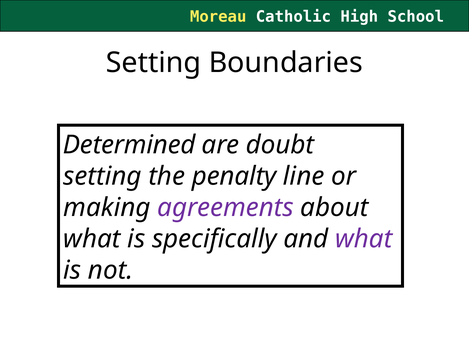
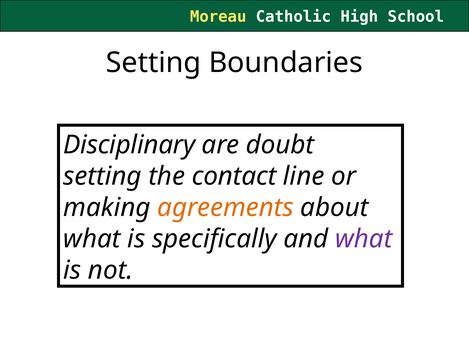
Determined: Determined -> Disciplinary (129, 145)
penalty: penalty -> contact (234, 176)
agreements colour: purple -> orange (225, 207)
